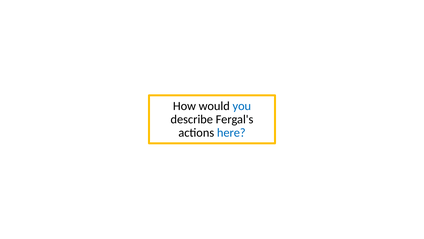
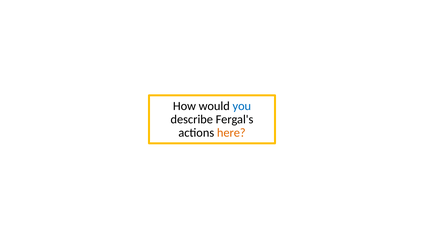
here colour: blue -> orange (231, 132)
